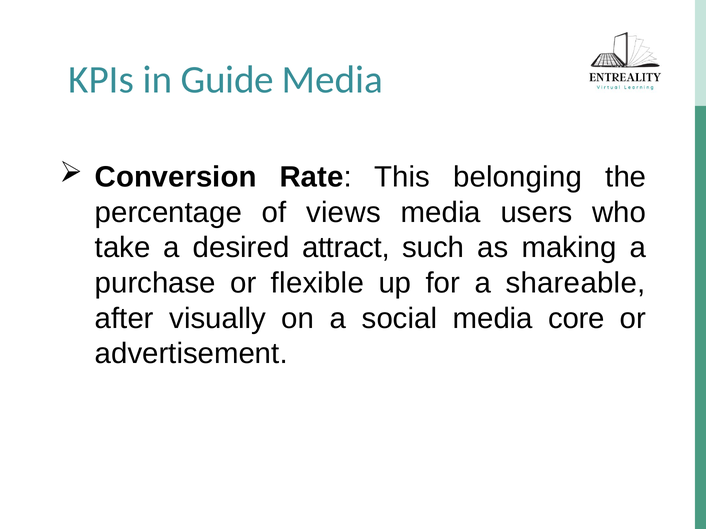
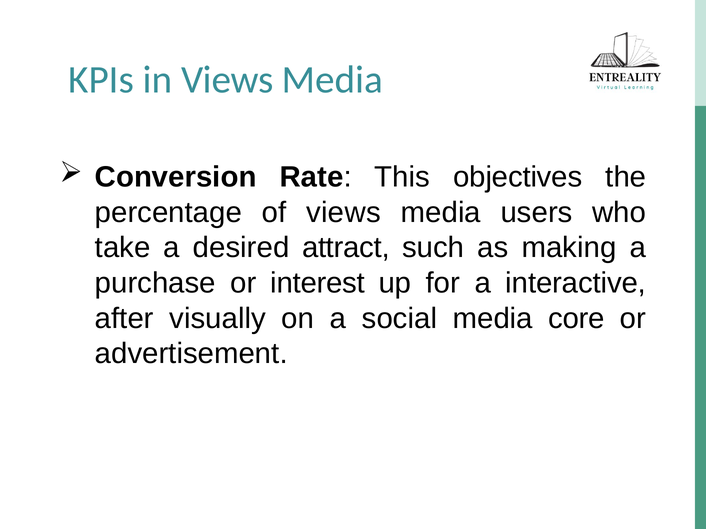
in Guide: Guide -> Views (227, 80)
belonging: belonging -> objectives (518, 177)
flexible: flexible -> interest (318, 283)
shareable: shareable -> interactive (576, 283)
